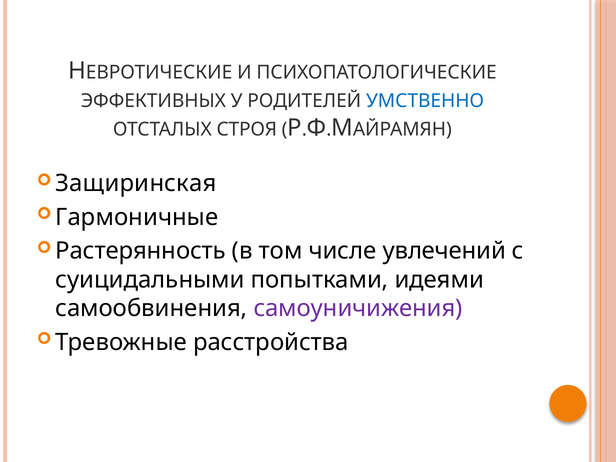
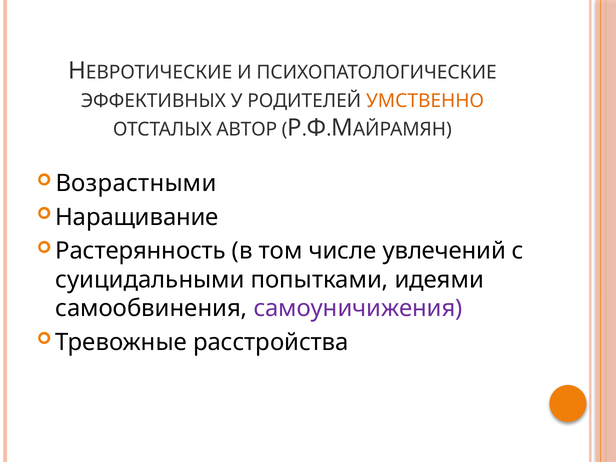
УМСТВЕННО colour: blue -> orange (425, 101)
СТРОЯ: СТРОЯ -> АВТОР (247, 130)
Защиринская: Защиринская -> Возрастными (136, 183)
Гармоничные: Гармоничные -> Наращивание (137, 217)
